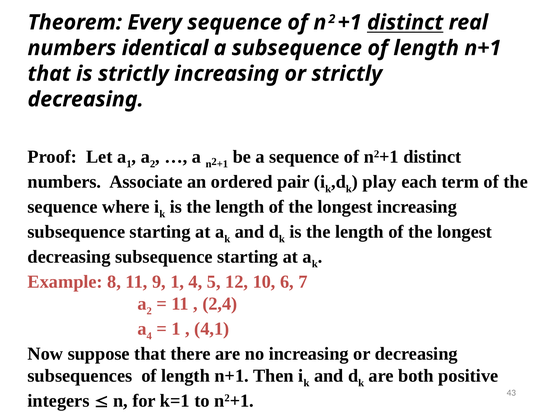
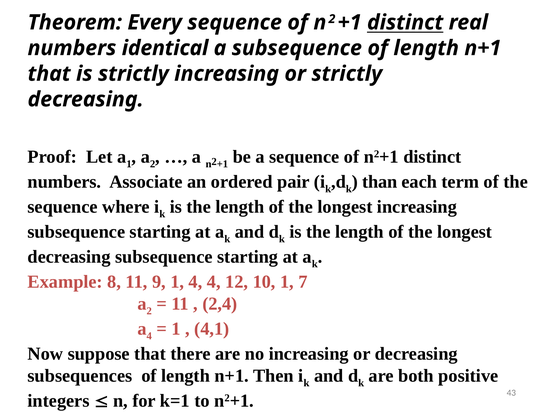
play: play -> than (380, 182)
4 5: 5 -> 4 (214, 282)
10 6: 6 -> 1 (287, 282)
